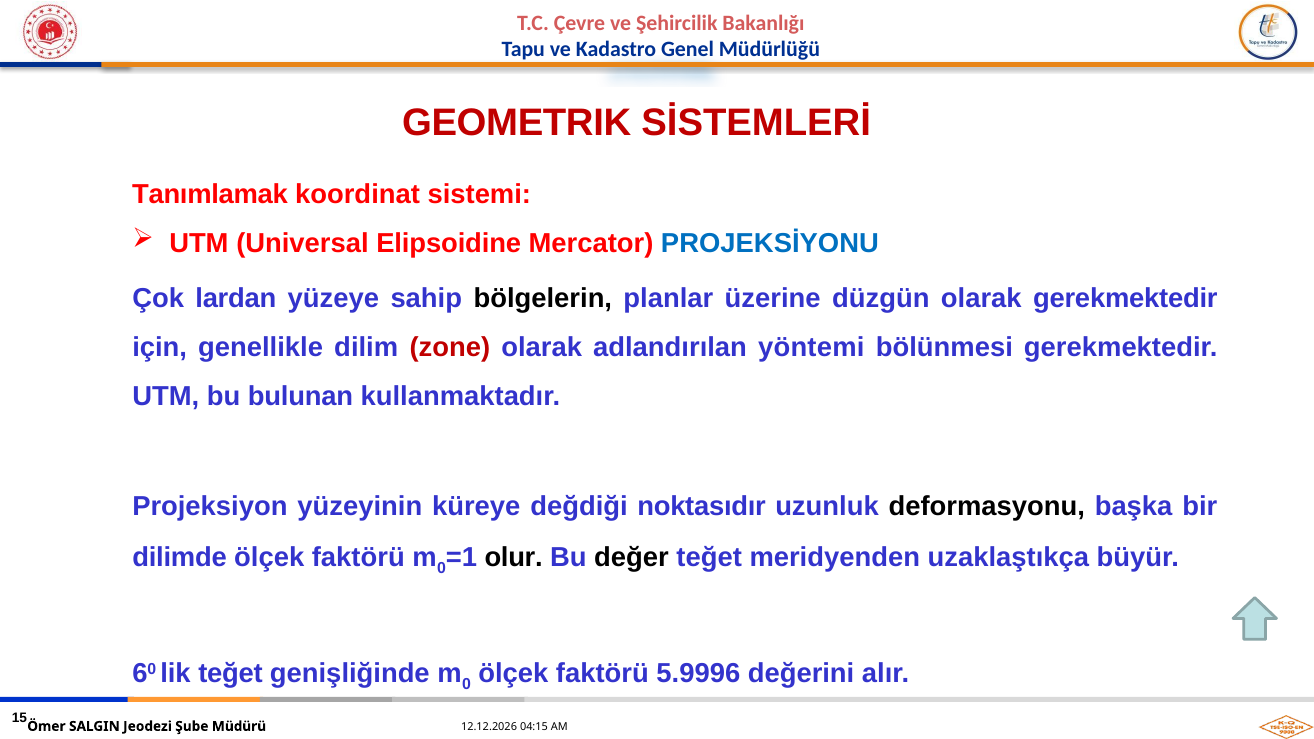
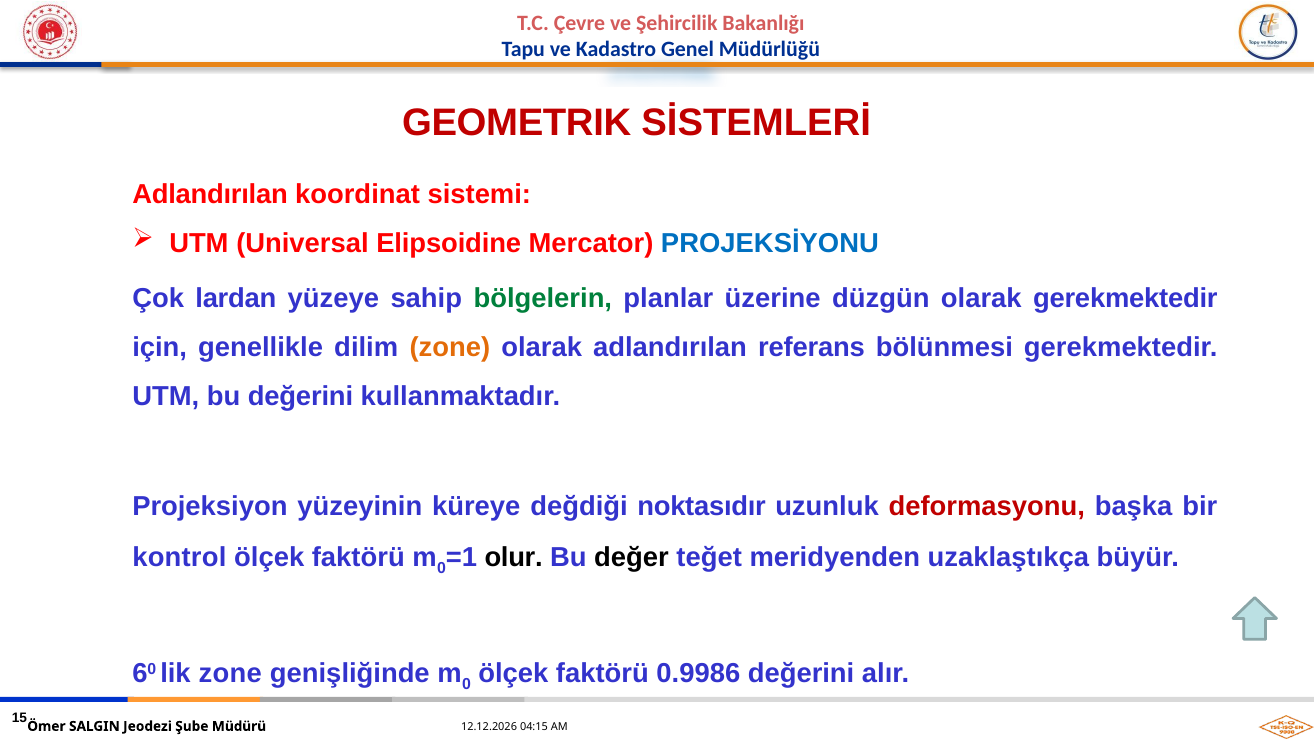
Tanımlamak: Tanımlamak -> Adlandırılan (210, 194)
bölgelerin colour: black -> green (543, 298)
zone colour: red -> orange (450, 347)
yöntemi: yöntemi -> referans (812, 347)
bu bulunan: bulunan -> değerini (300, 397)
deformasyonu colour: black -> red (987, 506)
dilimde: dilimde -> kontrol (179, 558)
lik teğet: teğet -> zone (230, 674)
5.9996: 5.9996 -> 0.9986 (698, 674)
